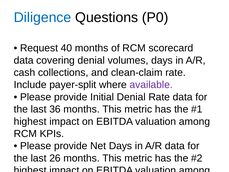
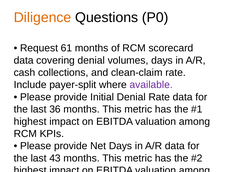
Diligence colour: blue -> orange (42, 17)
40: 40 -> 61 (66, 48)
26: 26 -> 43 (55, 158)
